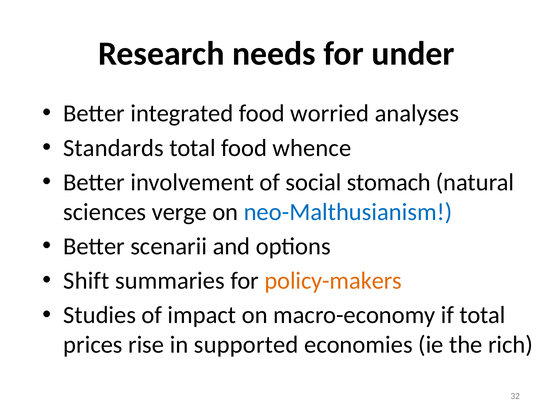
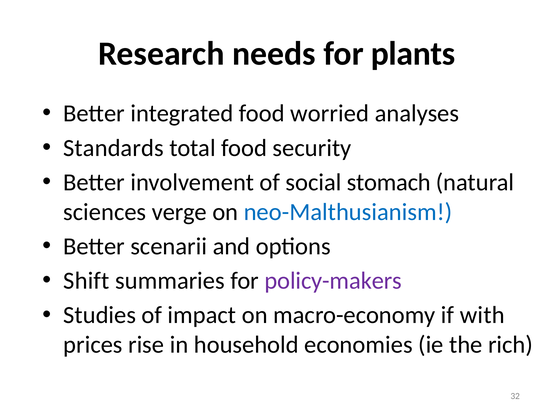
under: under -> plants (413, 54)
whence: whence -> security (312, 148)
policy-makers colour: orange -> purple (333, 281)
if total: total -> with (482, 315)
supported: supported -> household (246, 345)
